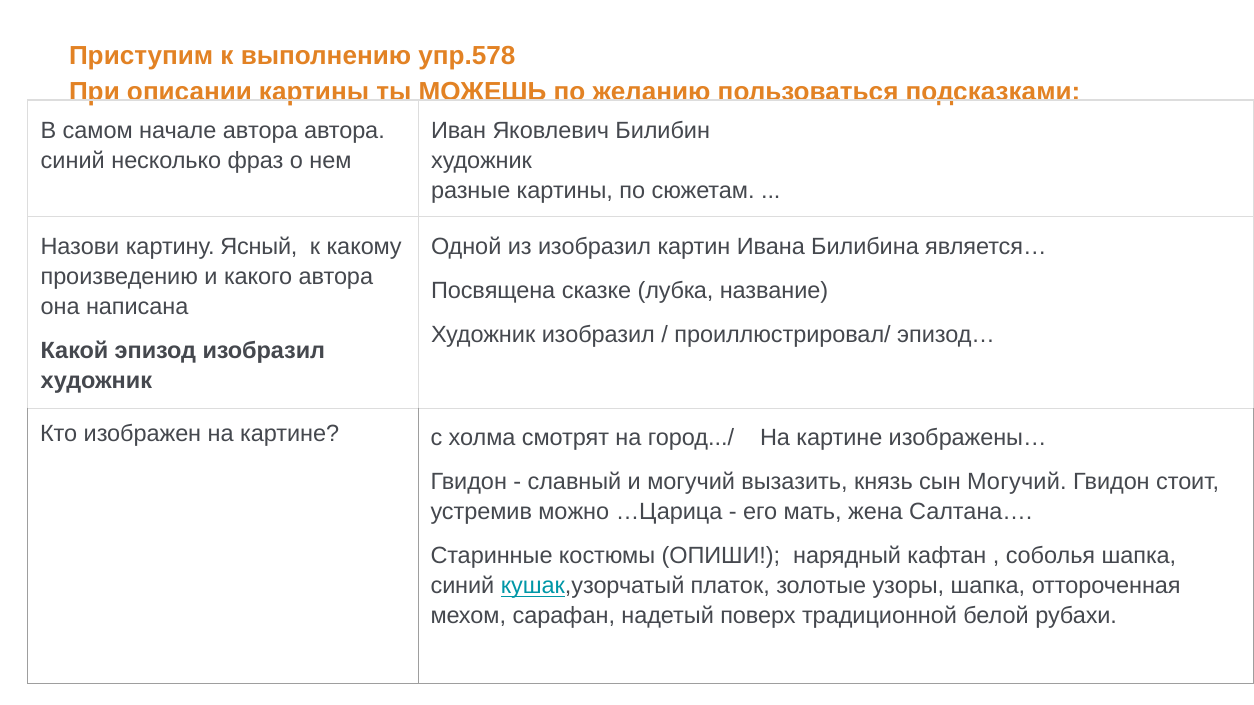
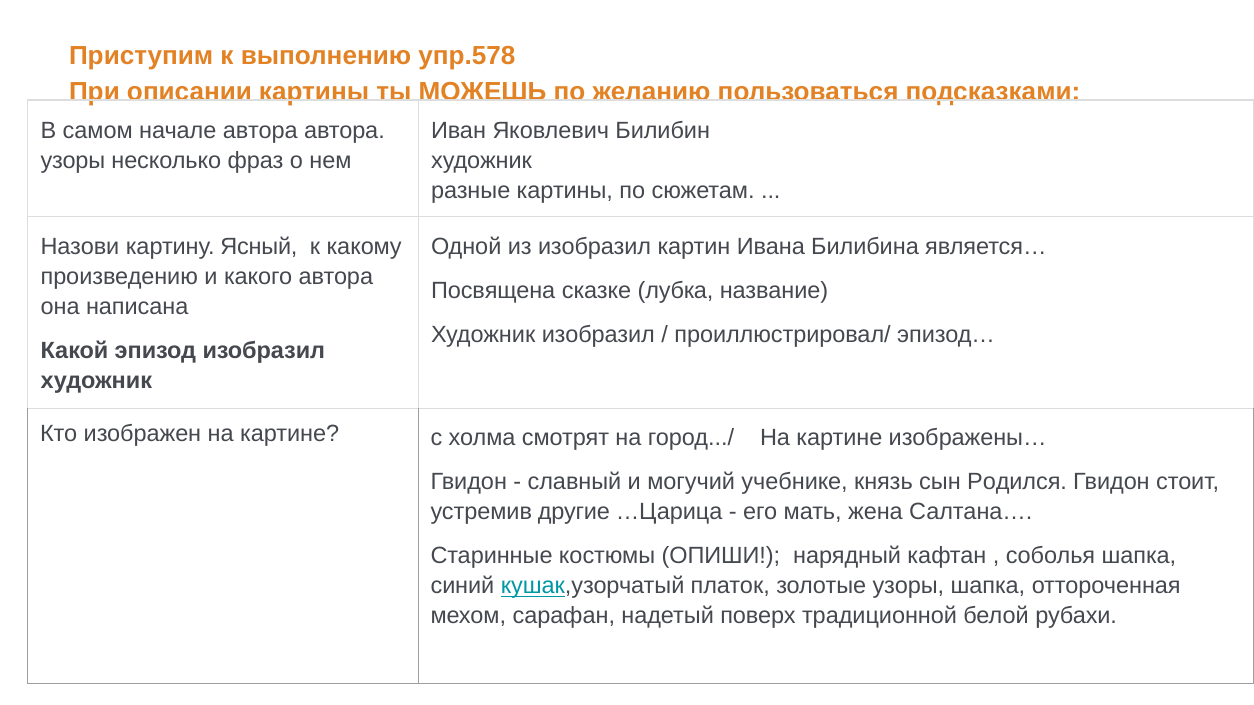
синий: синий -> узоры (73, 160)
вызазить: вызазить -> учебнике (795, 482)
сын Могучий: Могучий -> Родился (1017, 482)
можно: можно -> другие (574, 512)
